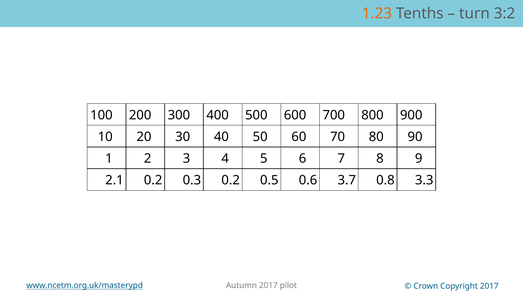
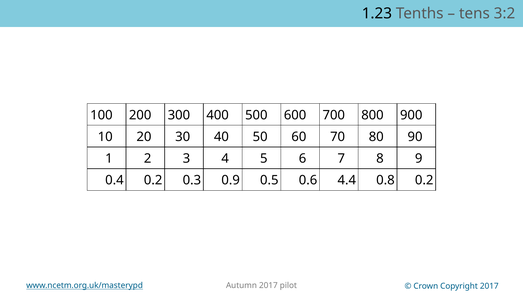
1.23 colour: orange -> black (377, 13)
turn: turn -> tens (474, 13)
2.1: 2.1 -> 0.4 (114, 180)
0.3 0.2: 0.2 -> 0.9 (231, 180)
3.7: 3.7 -> 4.4 (347, 180)
0.8 3.3: 3.3 -> 0.2 (424, 180)
